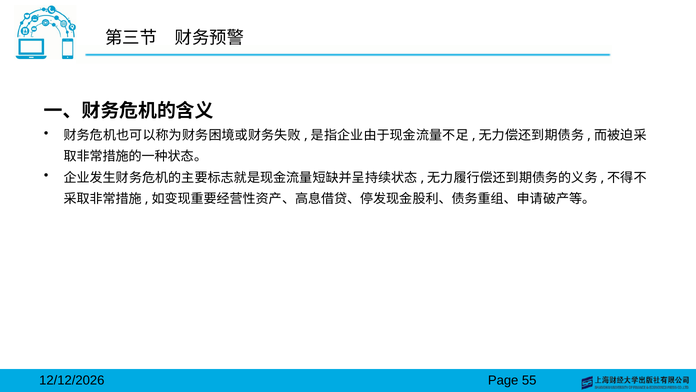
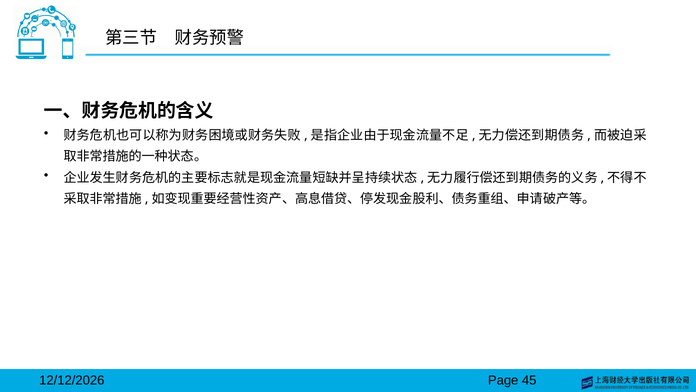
55: 55 -> 45 (529, 380)
